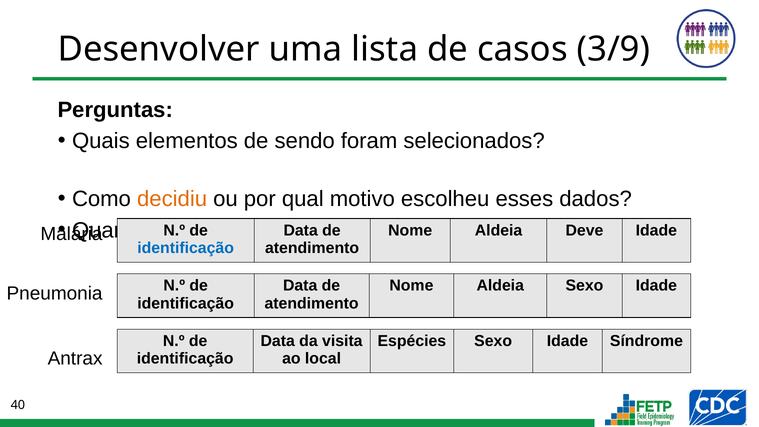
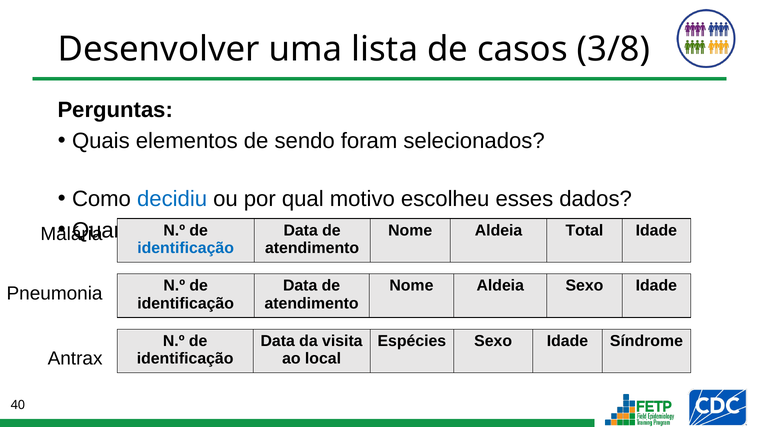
3/9: 3/9 -> 3/8 (613, 49)
decidiu colour: orange -> blue (172, 199)
Deve: Deve -> Total (584, 230)
